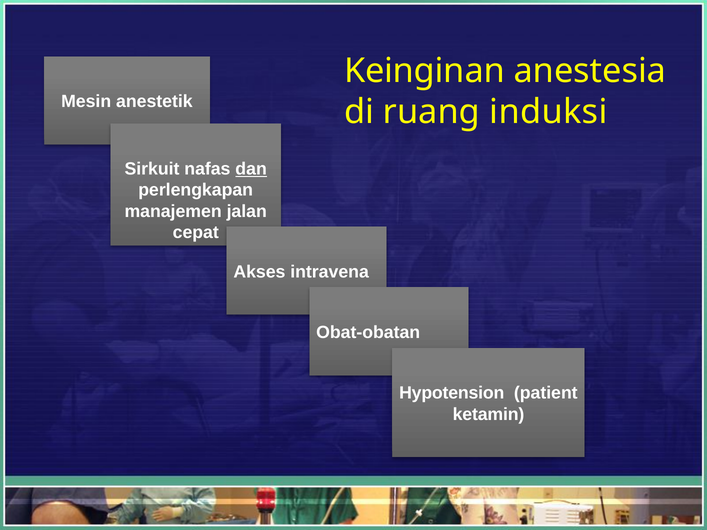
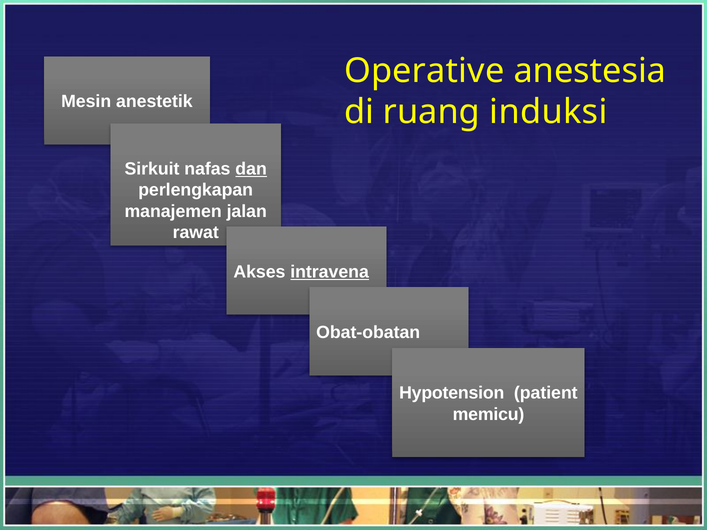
Keinginan: Keinginan -> Operative (424, 71)
cepat: cepat -> rawat (196, 233)
intravena underline: none -> present (330, 272)
ketamin: ketamin -> memicu (489, 415)
